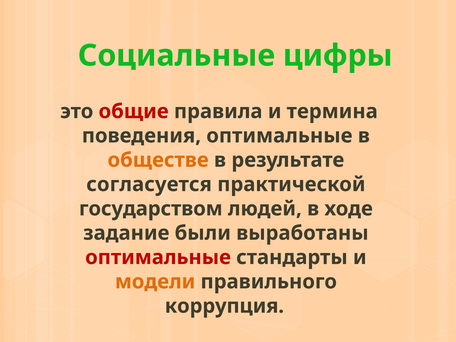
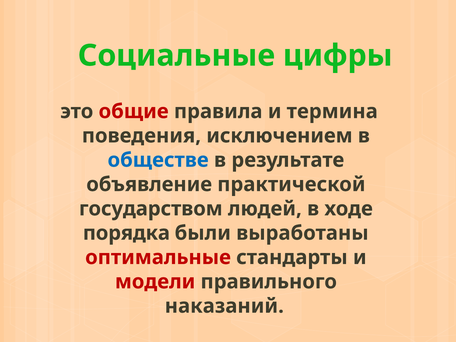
поведения оптимальные: оптимальные -> исключением (279, 136)
обществе colour: orange -> blue (158, 160)
согласуется: согласуется -> объявление (149, 184)
задание: задание -> порядка (126, 233)
модели colour: orange -> red (155, 282)
коррупция: коррупция -> наказаний (224, 306)
